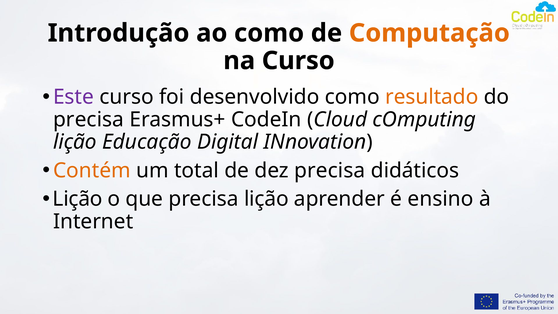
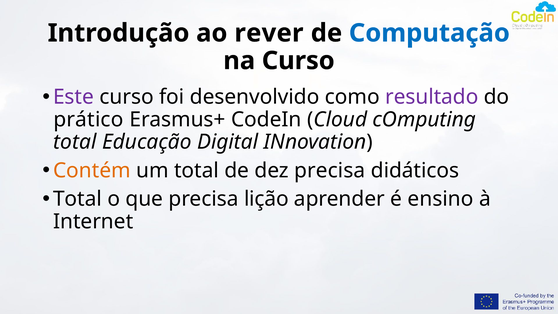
ao como: como -> rever (269, 33)
Computação colour: orange -> blue (429, 33)
resultado colour: orange -> purple (432, 97)
precisa: precisa -> prático (88, 119)
lição: lição -> total (75, 142)
Lição: Lição -> Total (77, 199)
